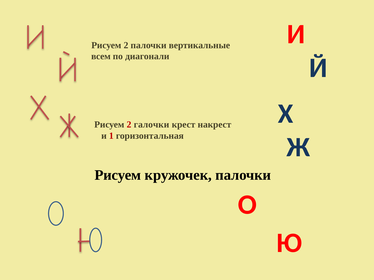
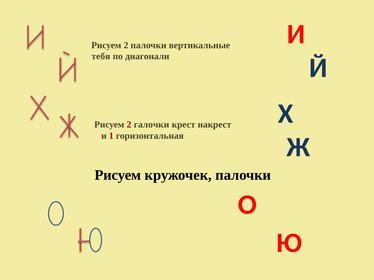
всем: всем -> тебя (101, 56)
